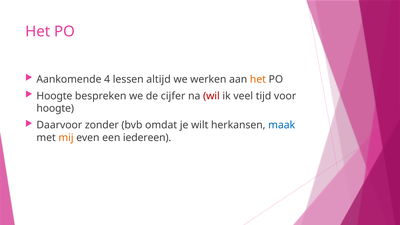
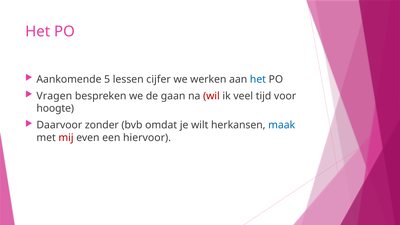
4: 4 -> 5 (107, 79)
altijd: altijd -> cijfer (159, 79)
het colour: orange -> blue (258, 79)
Hoogte: Hoogte -> Vragen (54, 96)
cijfer: cijfer -> gaan (173, 96)
mij colour: orange -> red (66, 138)
iedereen: iedereen -> hiervoor (147, 138)
